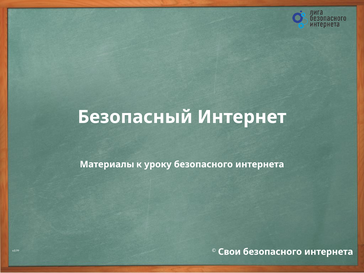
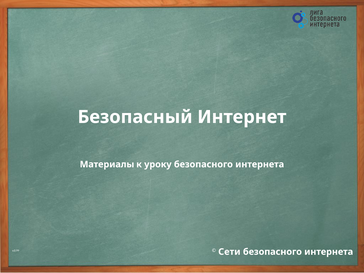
Свои: Свои -> Сети (229, 252)
